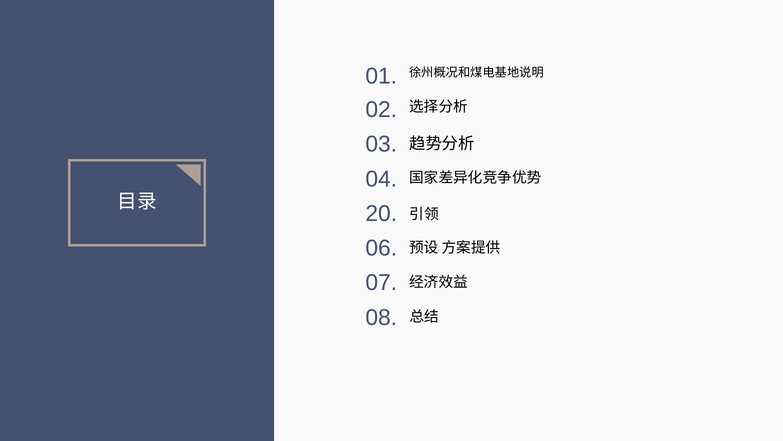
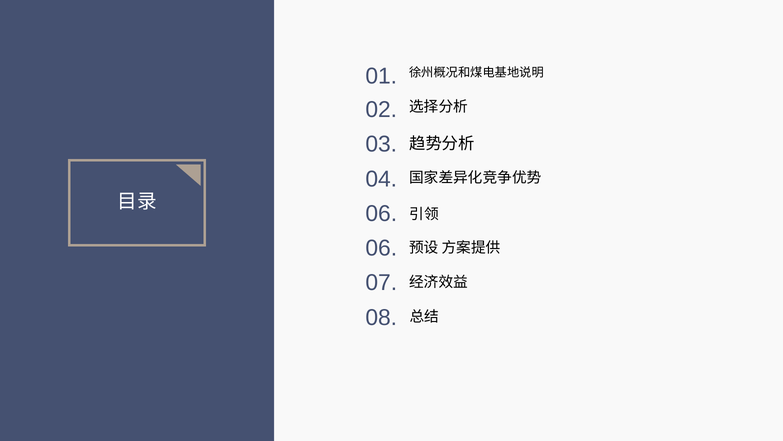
20: 20 -> 06 (381, 213)
